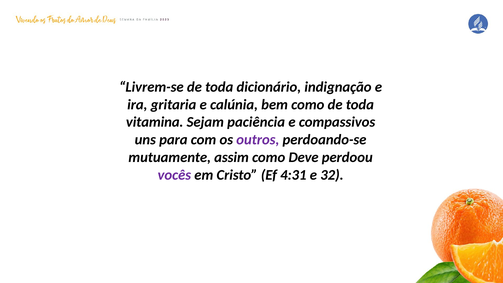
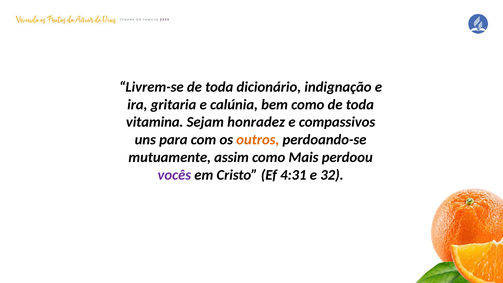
paciência: paciência -> honradez (256, 122)
outros colour: purple -> orange (258, 140)
Deve: Deve -> Mais (303, 157)
